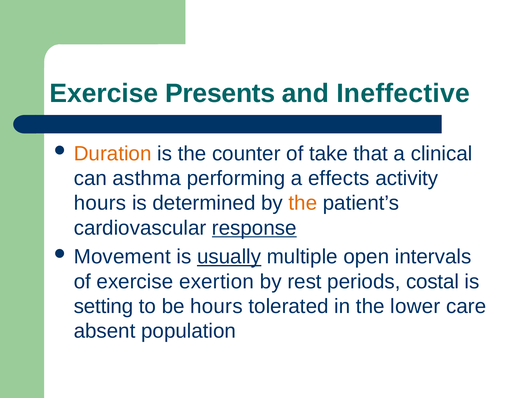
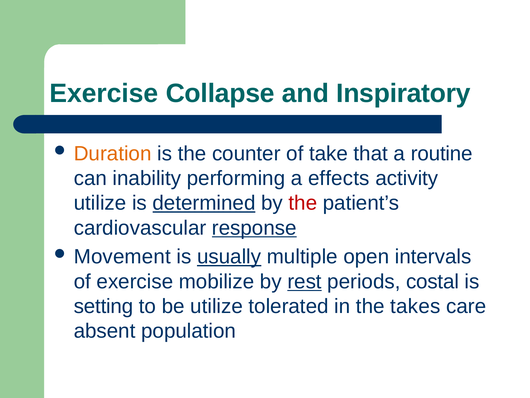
Presents: Presents -> Collapse (220, 93)
Ineffective: Ineffective -> Inspiratory (403, 93)
clinical: clinical -> routine (442, 153)
asthma: asthma -> inability (147, 178)
hours: hours -> utilize (100, 203)
determined underline: none -> present (204, 203)
the colour: orange -> red (303, 203)
exertion: exertion -> mobilize (217, 281)
rest underline: none -> present (305, 281)
be hours: hours -> utilize (217, 306)
lower: lower -> takes (415, 306)
